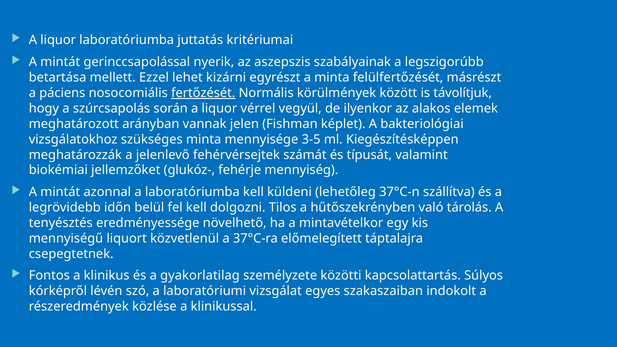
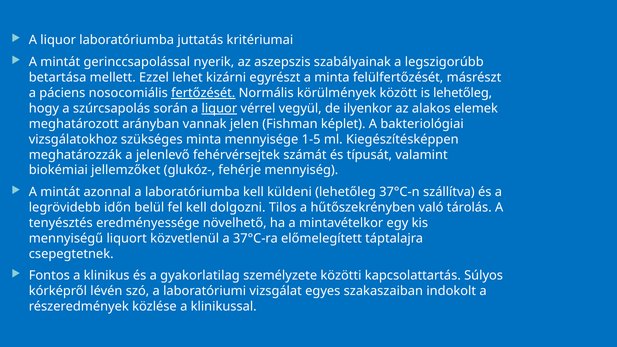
is távolítjuk: távolítjuk -> lehetőleg (463, 93)
liquor underline: none -> present (219, 108)
3-5: 3-5 -> 1-5 (311, 139)
